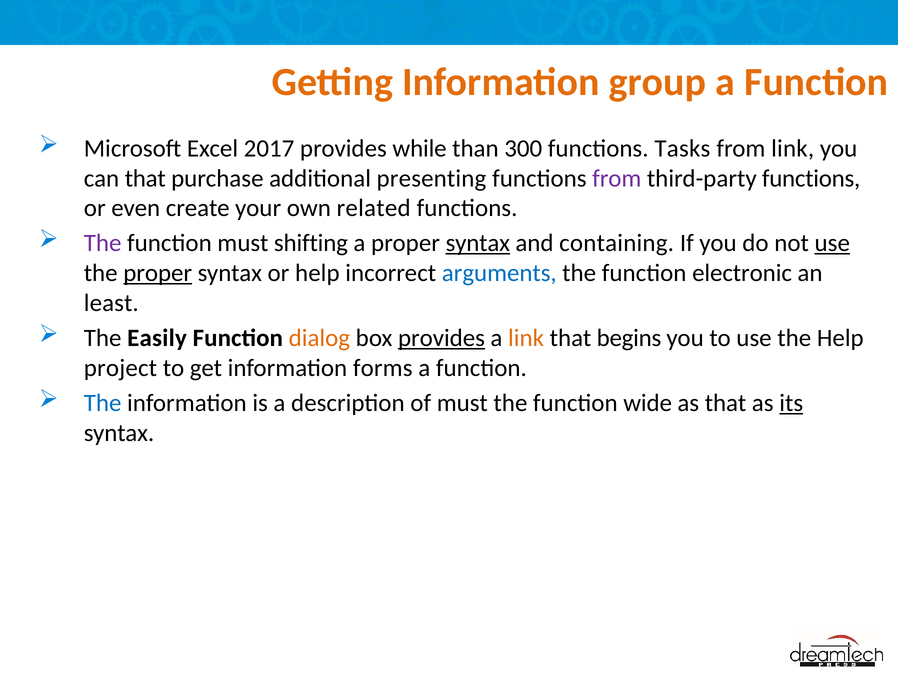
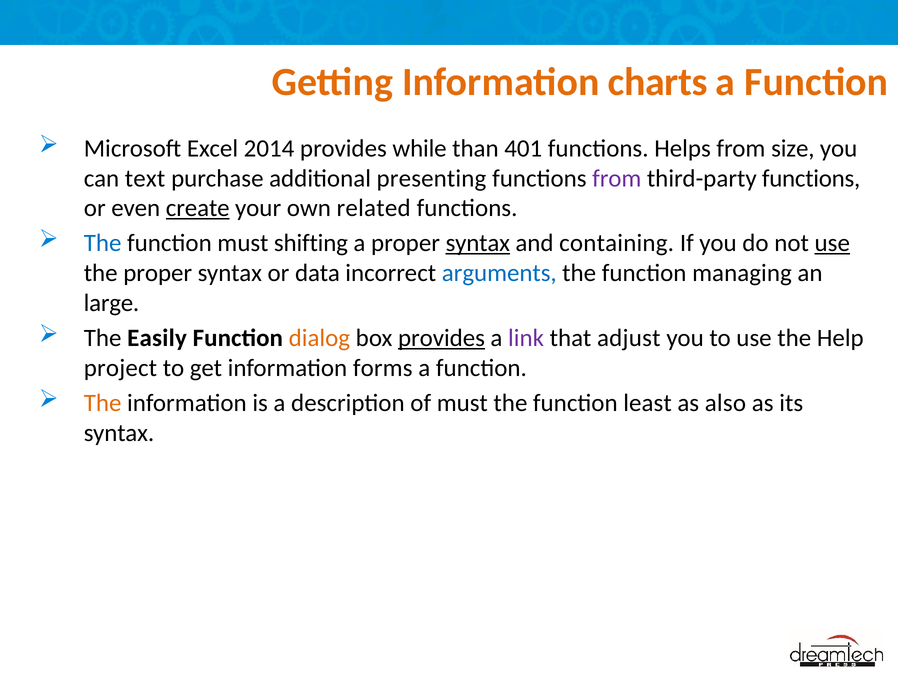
group: group -> charts (658, 82)
2017: 2017 -> 2014 (269, 148)
300: 300 -> 401 (523, 148)
Tasks: Tasks -> Helps (683, 148)
from link: link -> size (793, 148)
can that: that -> text (145, 178)
create underline: none -> present (198, 208)
The colour: purple -> blue (103, 243)
proper underline: present -> none (158, 273)
or help: help -> data (317, 273)
electronic: electronic -> managing (742, 273)
least: least -> large (111, 303)
link colour: orange -> purple (526, 338)
begins: begins -> adjust (629, 338)
The colour: blue -> orange (103, 403)
wide: wide -> least (648, 403)
as that: that -> also (725, 403)
its underline: present -> none (791, 403)
